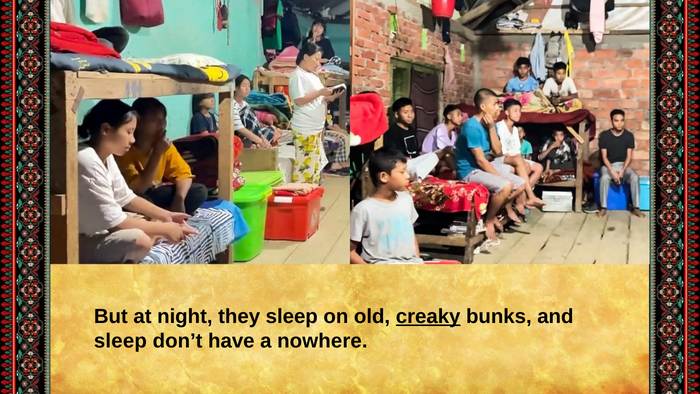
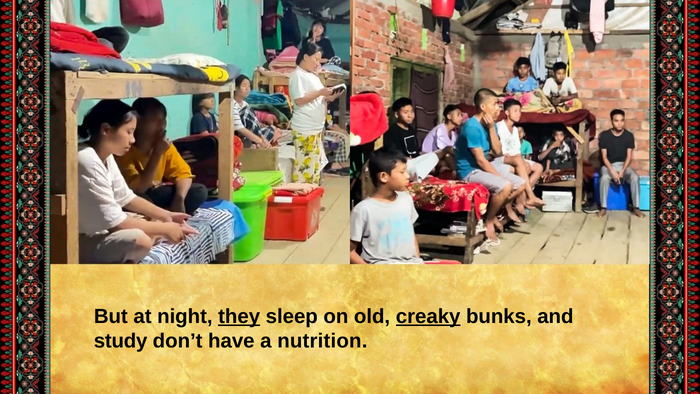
they underline: none -> present (239, 316)
sleep: sleep -> study (121, 341)
nowhere: nowhere -> nutrition (322, 341)
